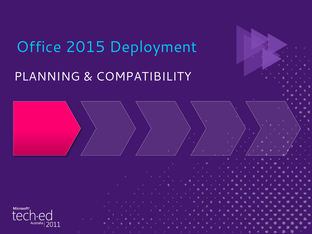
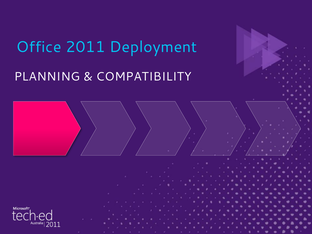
2015: 2015 -> 2011 (85, 47)
